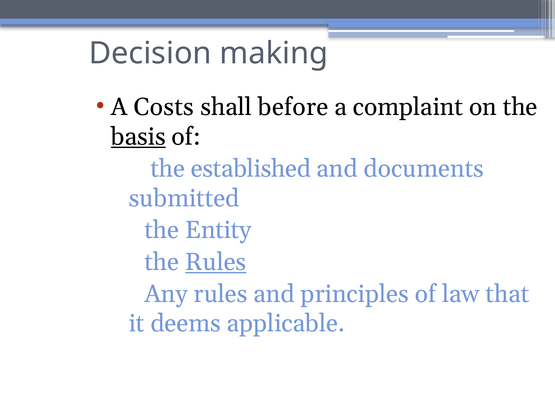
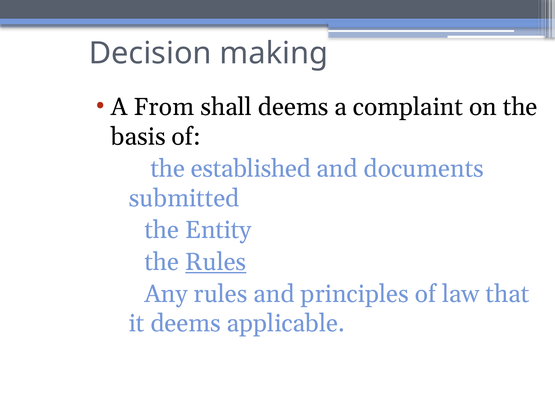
Costs: Costs -> From (164, 107)
shall before: before -> deems (293, 107)
basis underline: present -> none (138, 137)
